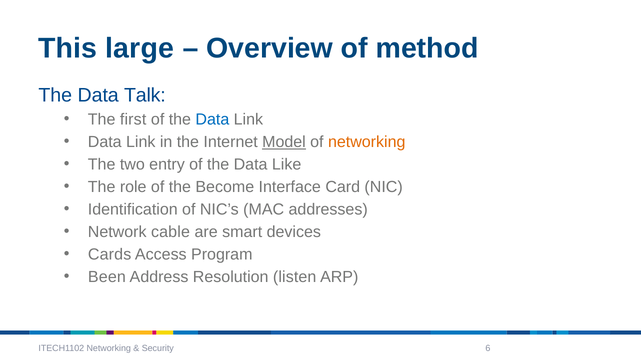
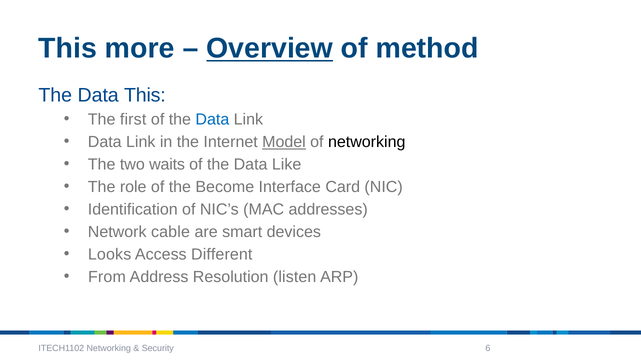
large: large -> more (140, 48)
Overview underline: none -> present (270, 48)
Data Talk: Talk -> This (145, 95)
networking colour: orange -> black (367, 142)
entry: entry -> waits (167, 164)
Cards: Cards -> Looks (110, 254)
Program: Program -> Different (222, 254)
Been: Been -> From (107, 276)
